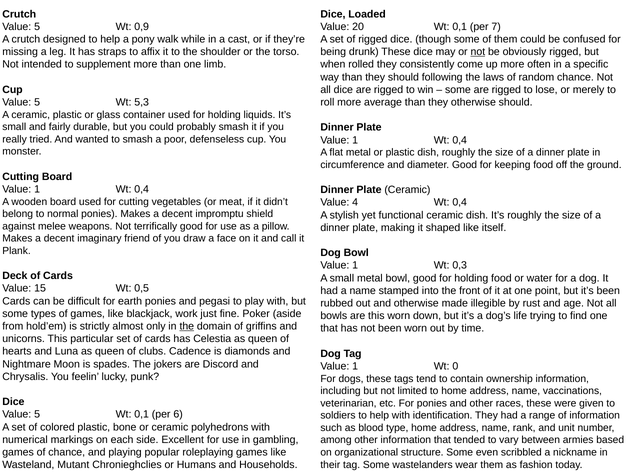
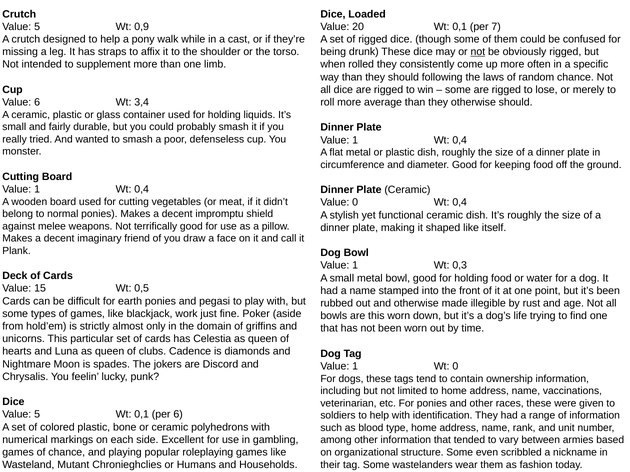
5: 5 -> 6 (37, 102)
5,3: 5,3 -> 3,4 (142, 102)
Value 4: 4 -> 0 (355, 203)
the underline: present -> none (187, 327)
